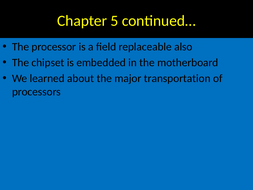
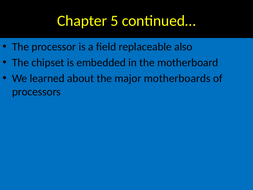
transportation: transportation -> motherboards (177, 78)
